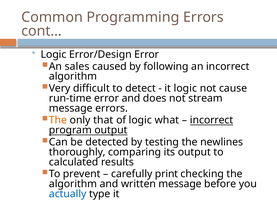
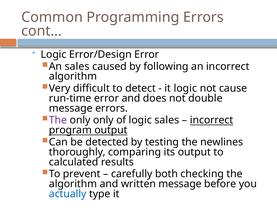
stream: stream -> double (205, 98)
The colour: orange -> purple (58, 120)
only that: that -> only (103, 120)
logic what: what -> sales (167, 120)
print: print -> both (167, 174)
